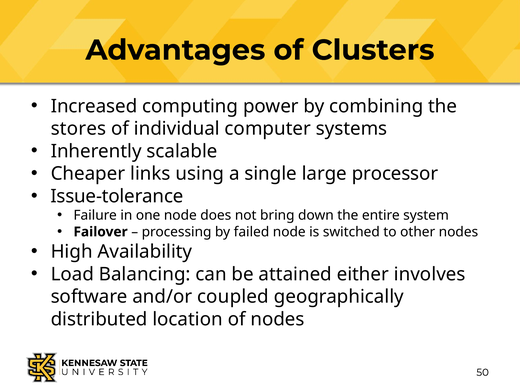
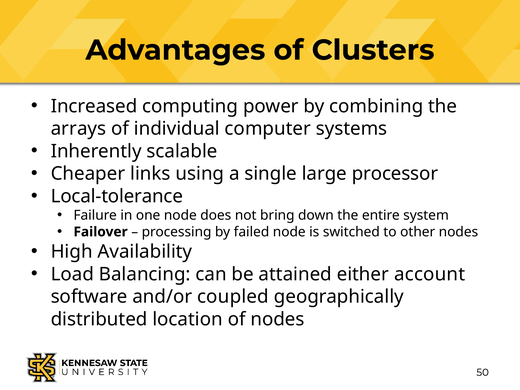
stores: stores -> arrays (78, 129)
Issue-tolerance: Issue-tolerance -> Local-tolerance (117, 196)
involves: involves -> account (430, 274)
